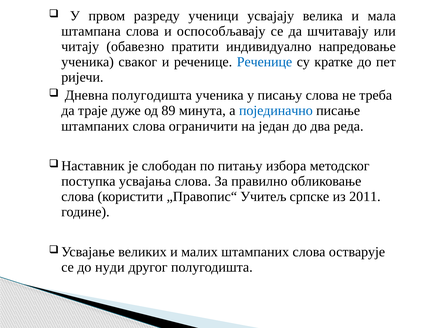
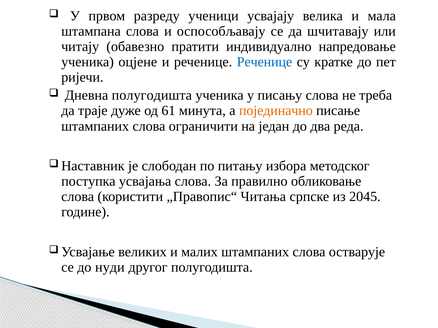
сваког: сваког -> оцјене (138, 62)
89: 89 -> 61 (168, 111)
појединачно colour: blue -> orange (276, 111)
Учитељ: Учитељ -> Читања (263, 197)
2011: 2011 -> 2045 (365, 197)
